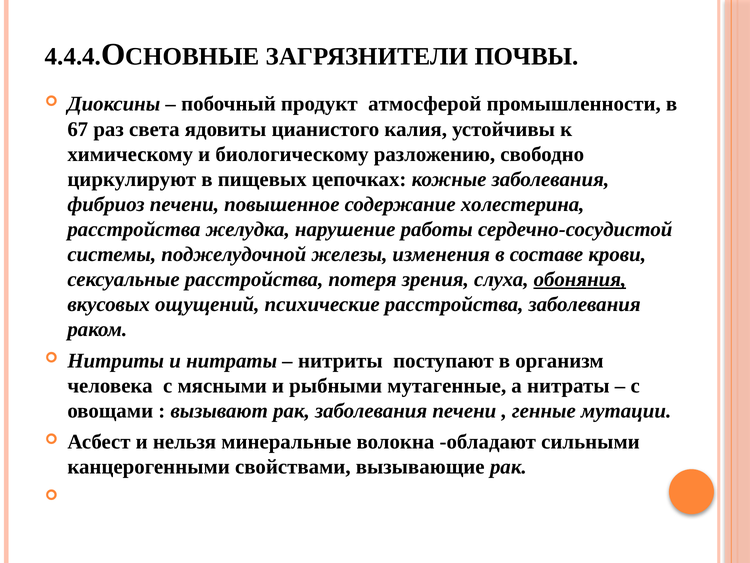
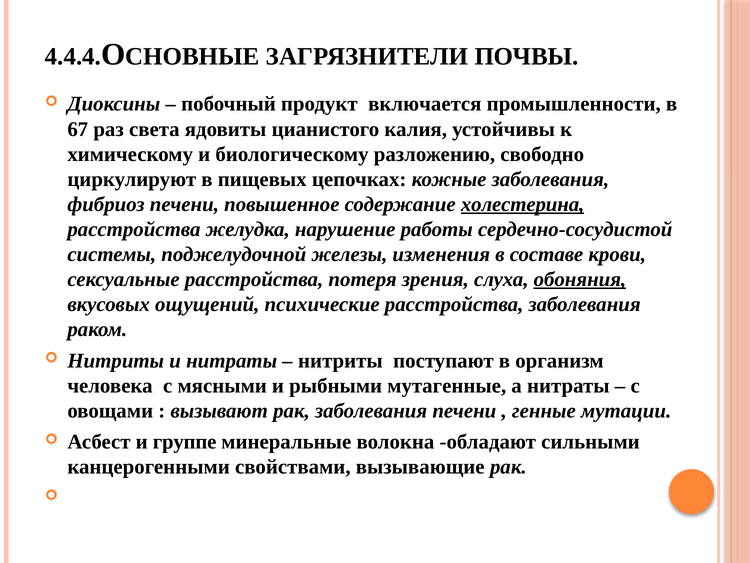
атмосферой: атмосферой -> включается (425, 104)
холестерина underline: none -> present (523, 204)
нельзя: нельзя -> группе (185, 442)
